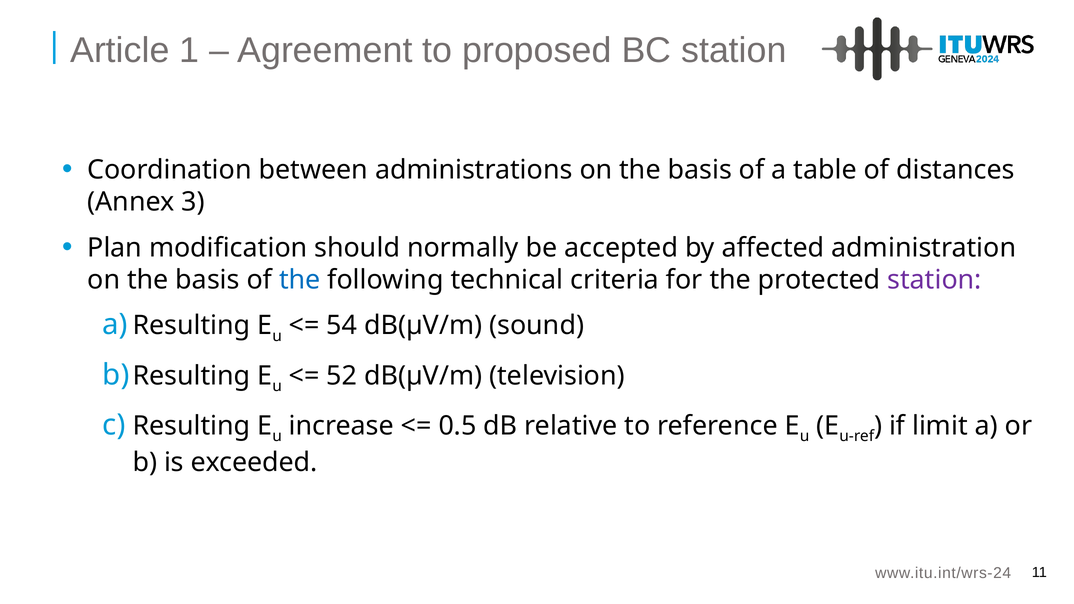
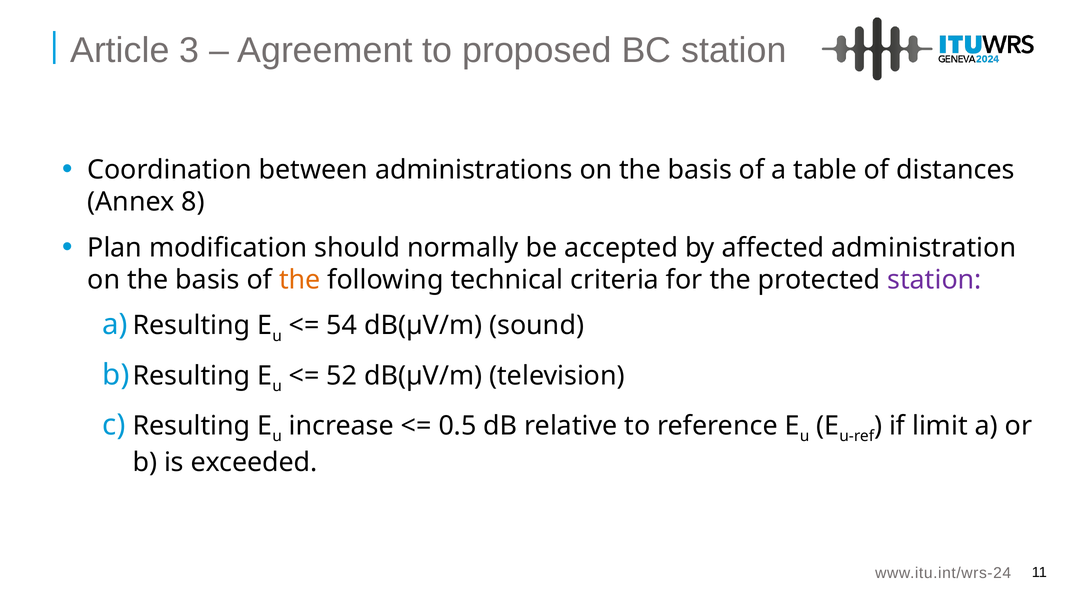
1: 1 -> 3 (189, 50)
3: 3 -> 8 (193, 202)
the colour: blue -> orange (300, 280)
